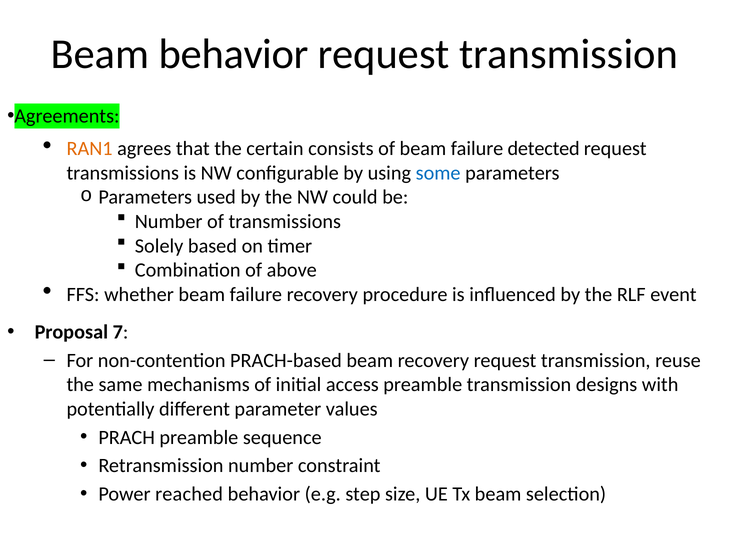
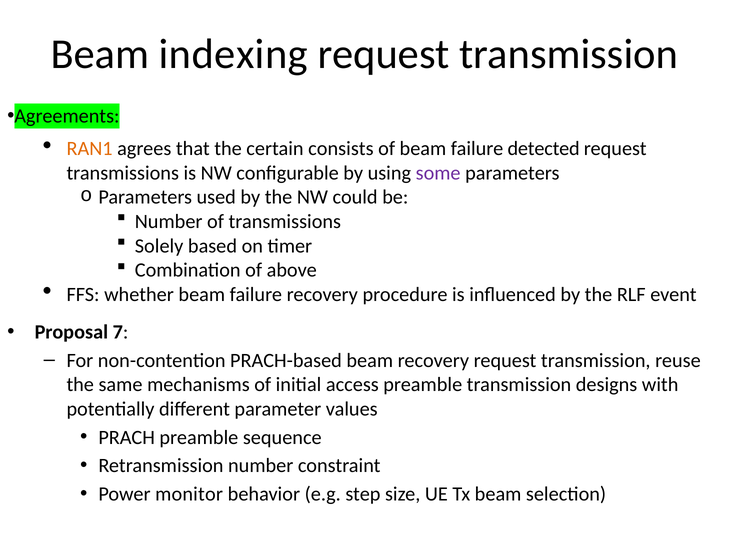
Beam behavior: behavior -> indexing (233, 54)
some colour: blue -> purple (438, 173)
reached: reached -> monitor (189, 494)
